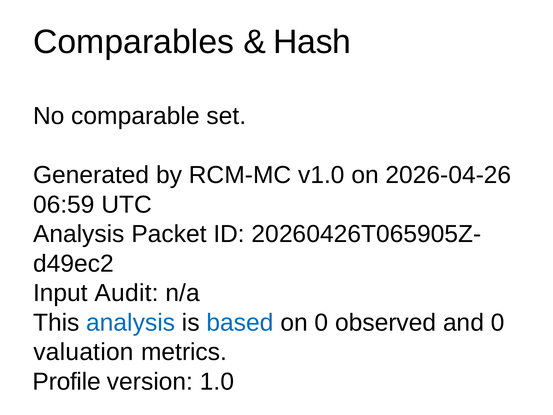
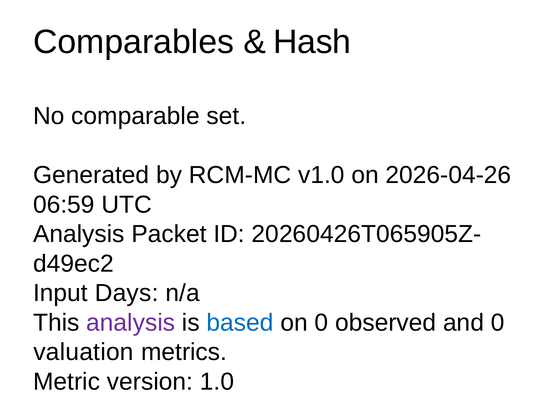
Audit: Audit -> Days (127, 293)
analysis colour: blue -> purple (131, 322)
Profile: Profile -> Metric (67, 381)
